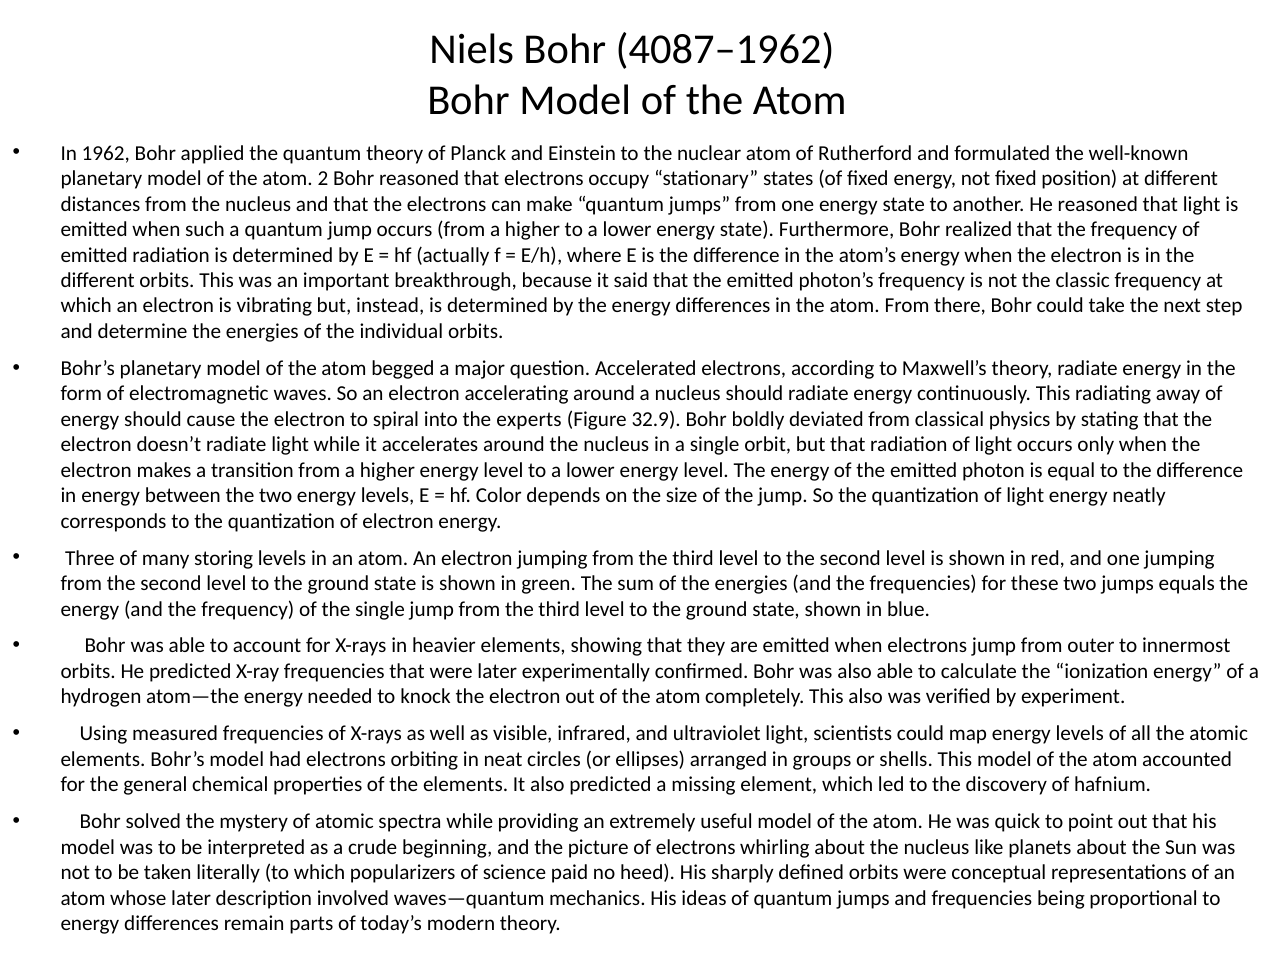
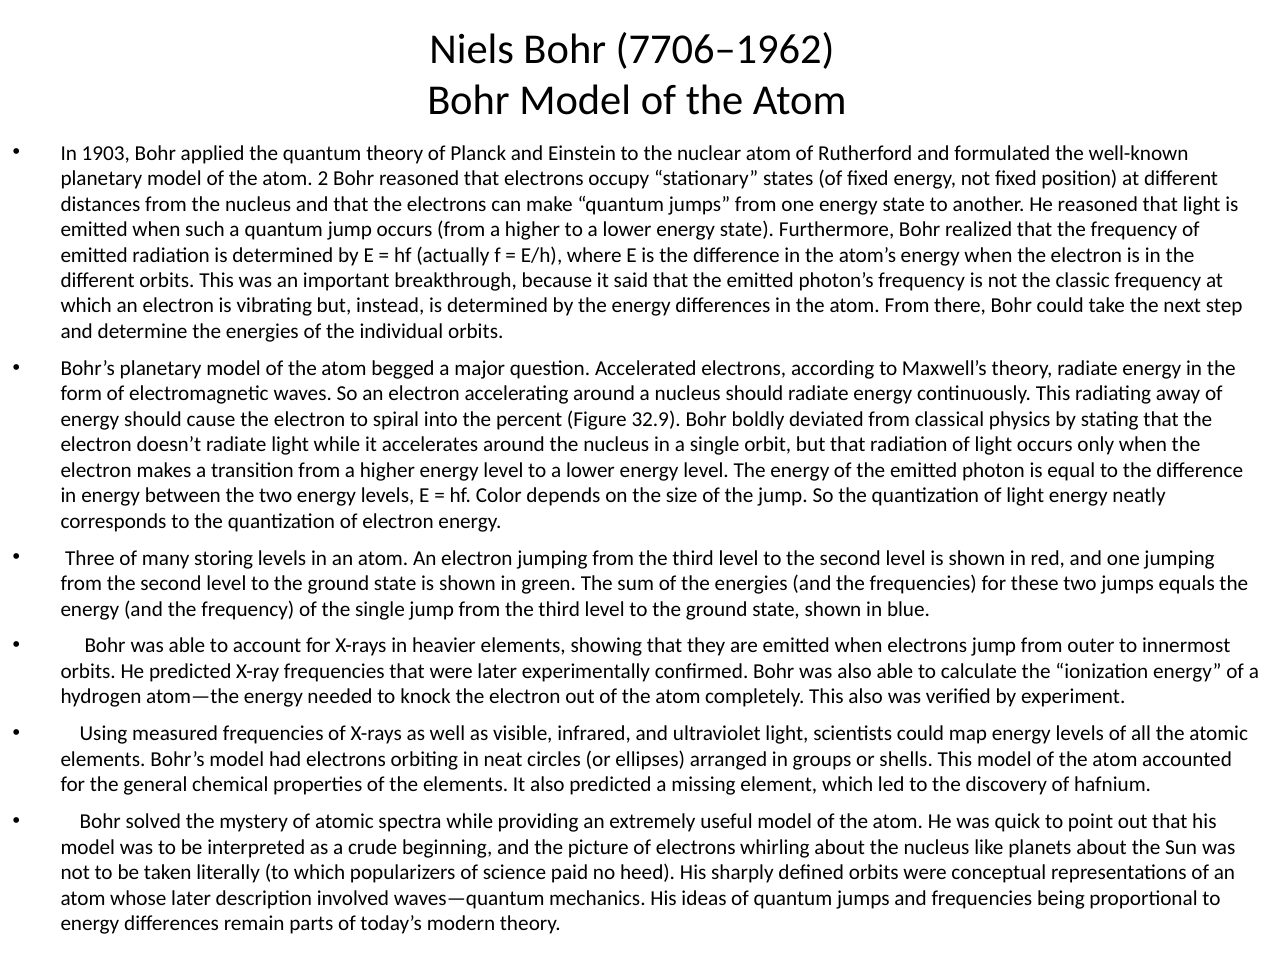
4087–1962: 4087–1962 -> 7706–1962 (725, 50)
1962: 1962 -> 1903 (106, 153)
experts: experts -> percent (529, 419)
